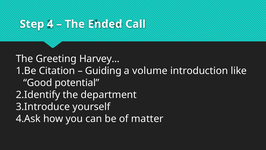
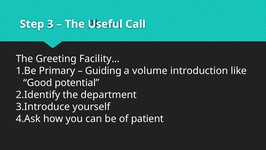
4: 4 -> 3 (50, 24)
Ended: Ended -> Useful (105, 24)
Harvey…: Harvey… -> Facility… (99, 59)
Citation: Citation -> Primary (57, 71)
matter: matter -> patient (147, 118)
